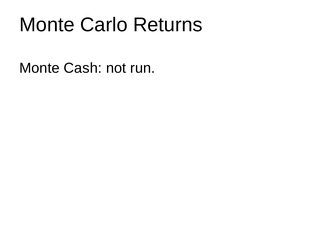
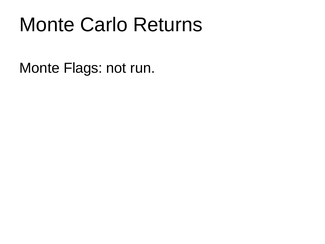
Cash: Cash -> Flags (83, 68)
